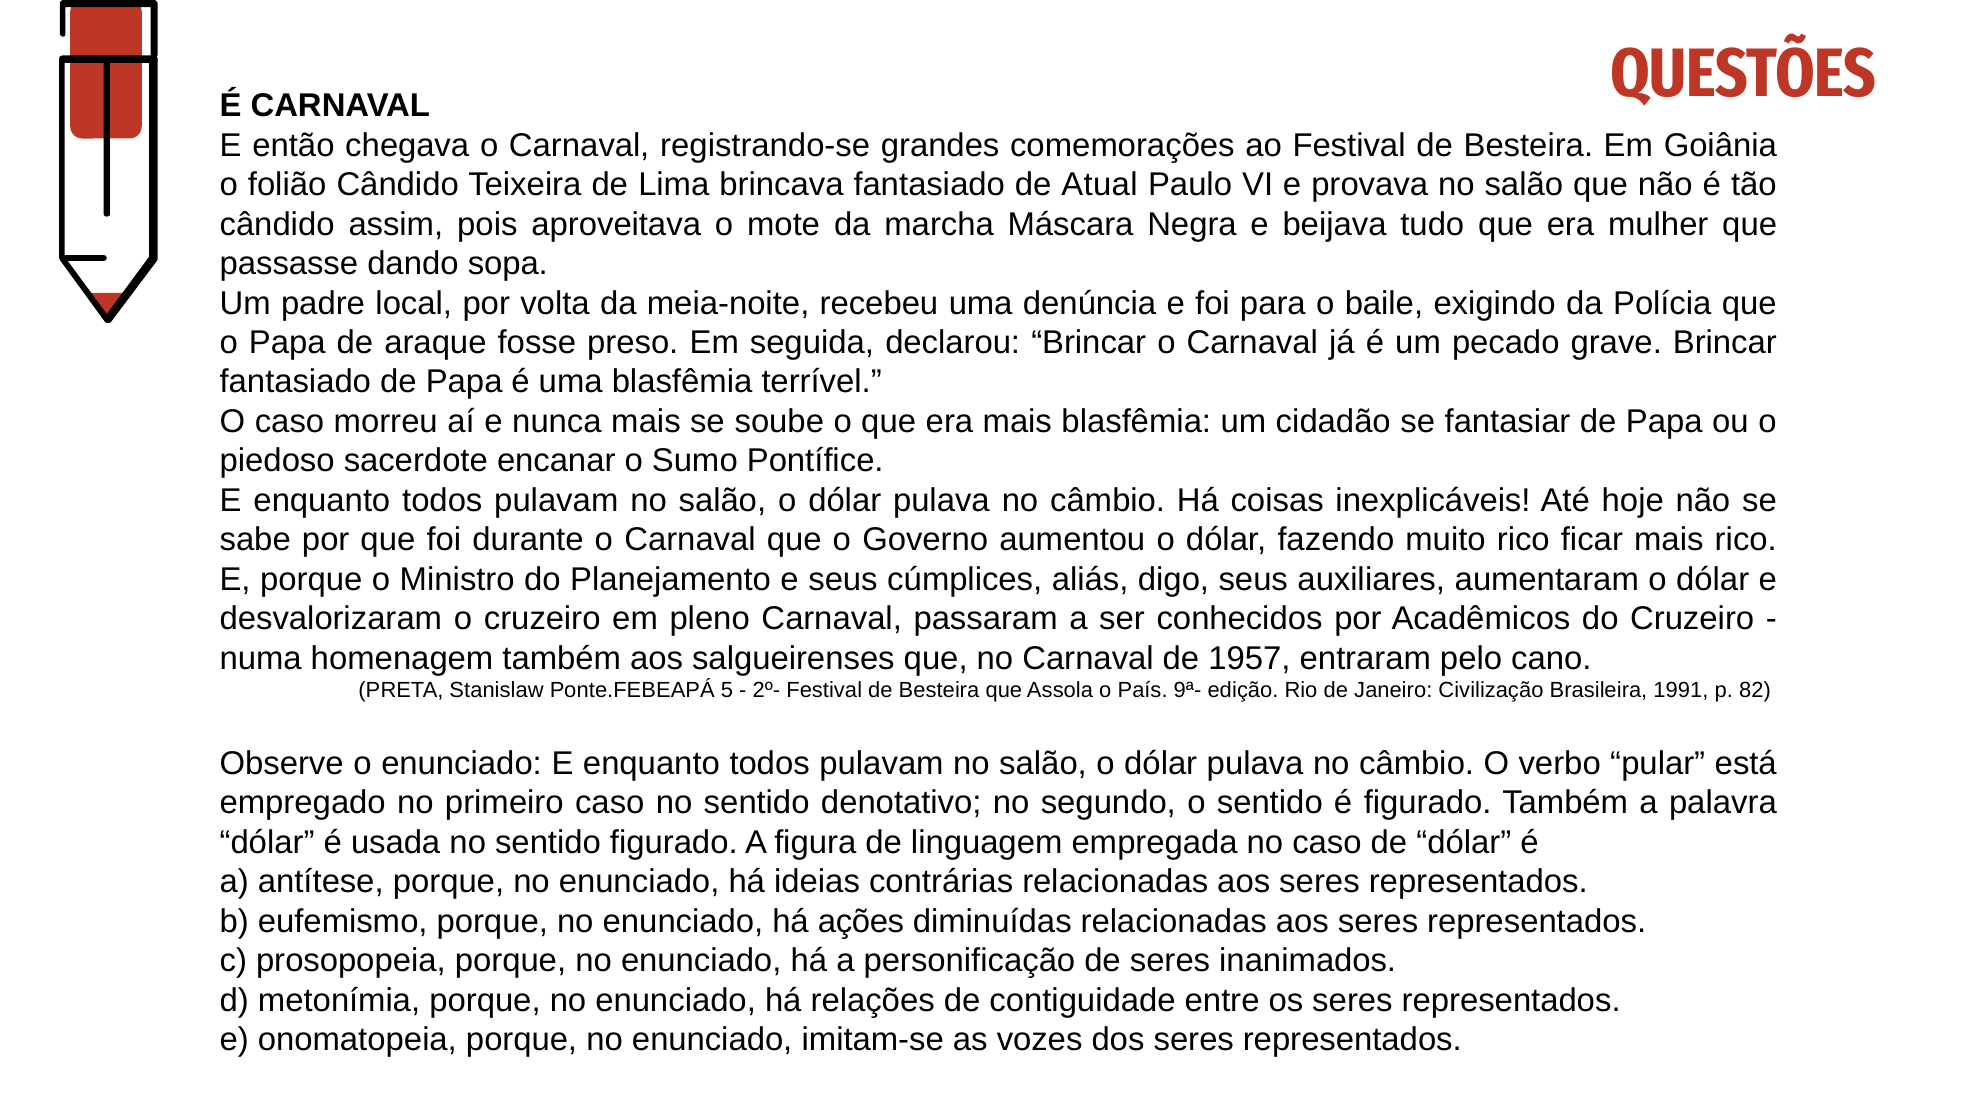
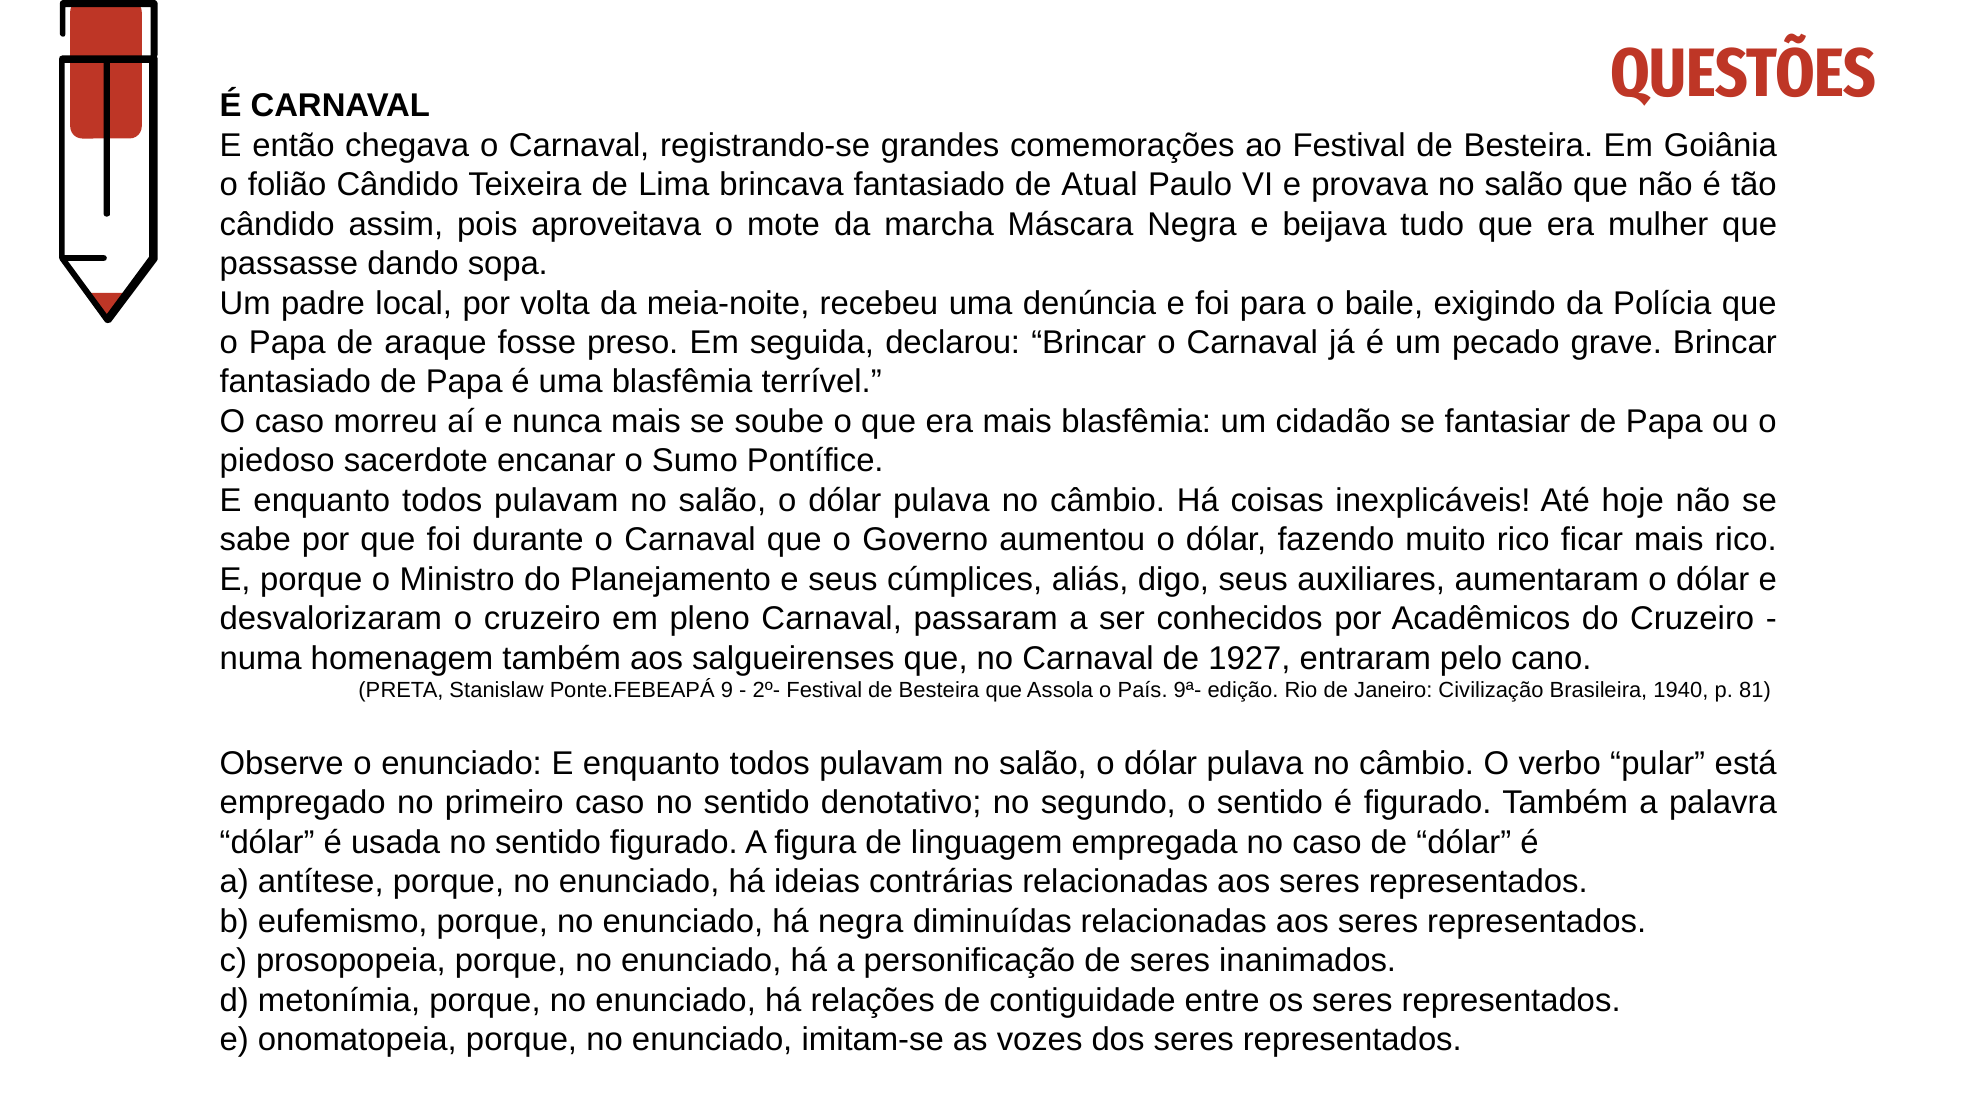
1957: 1957 -> 1927 (1249, 658)
5: 5 -> 9 (727, 690)
1991: 1991 -> 1940 (1681, 690)
82: 82 -> 81 (1755, 690)
há ações: ações -> negra (861, 921)
